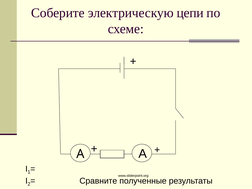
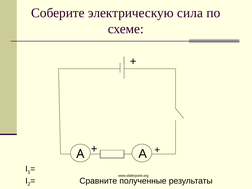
цепи: цепи -> сила (190, 13)
